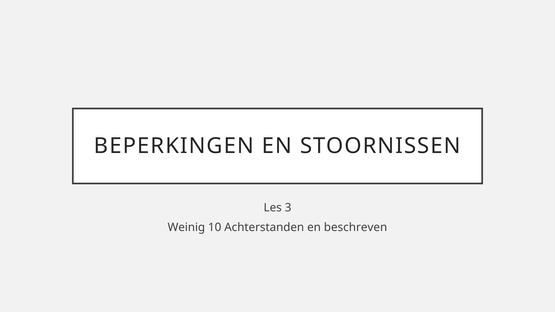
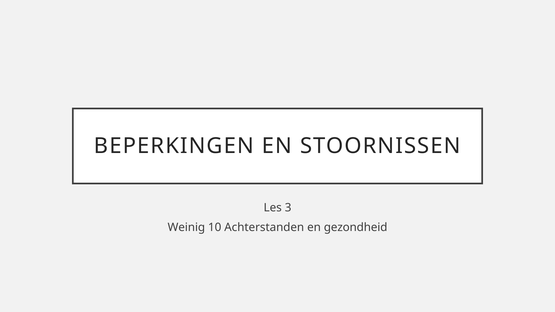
beschreven: beschreven -> gezondheid (356, 228)
